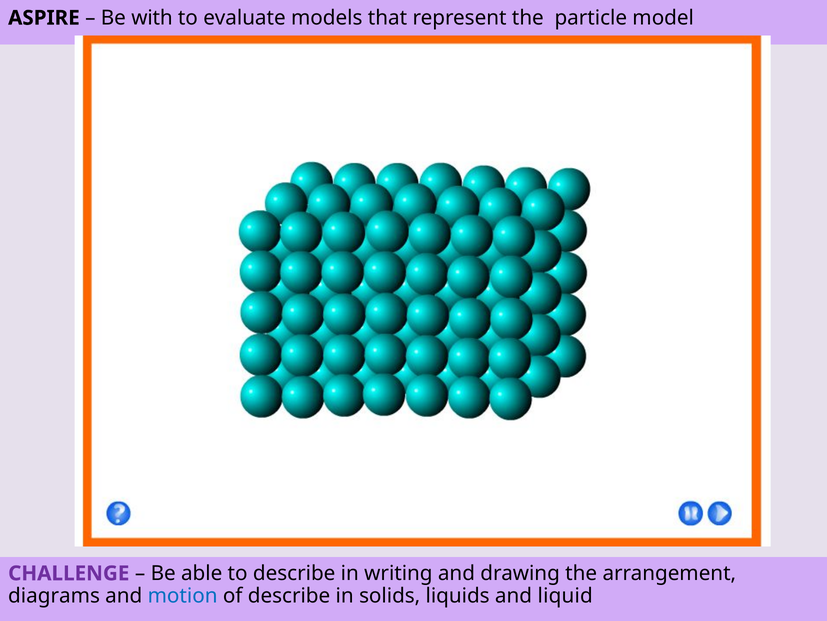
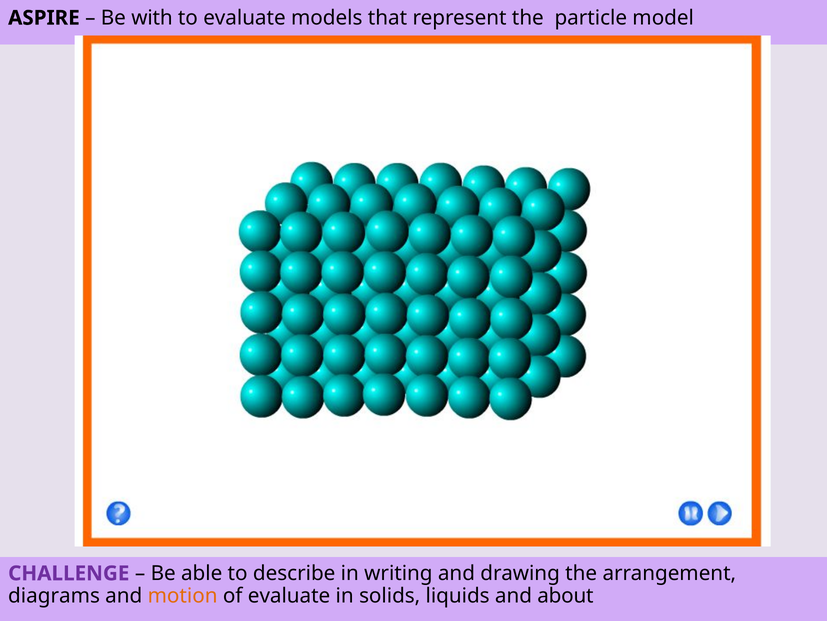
motion colour: blue -> orange (183, 595)
of describe: describe -> evaluate (289, 595)
liquid: liquid -> about (565, 595)
